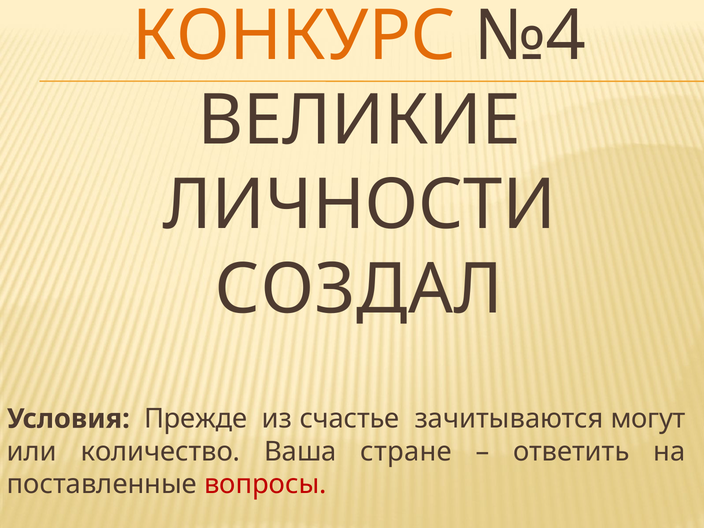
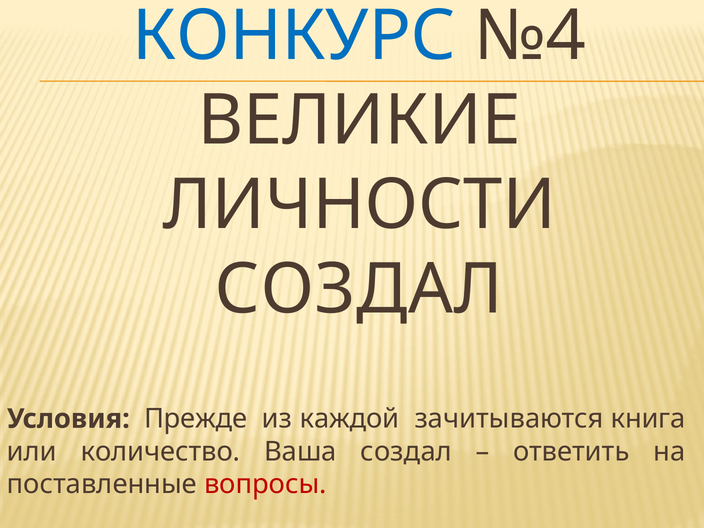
КОНКУРС colour: orange -> blue (294, 36)
счастье: счастье -> каждой (350, 419)
могут: могут -> книга (648, 419)
Ваша стране: стране -> создал (406, 452)
